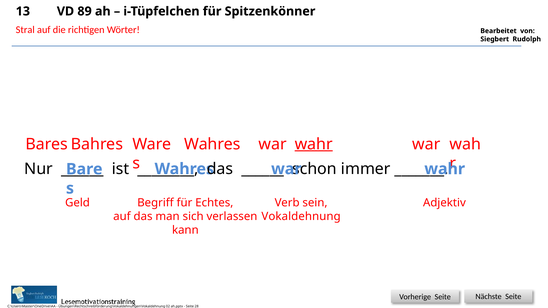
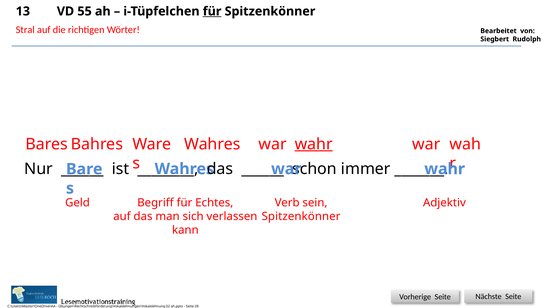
89: 89 -> 55 (85, 11)
für underline: none -> present (212, 11)
Vokaldehnung: Vokaldehnung -> Spitzenkönner (301, 217)
